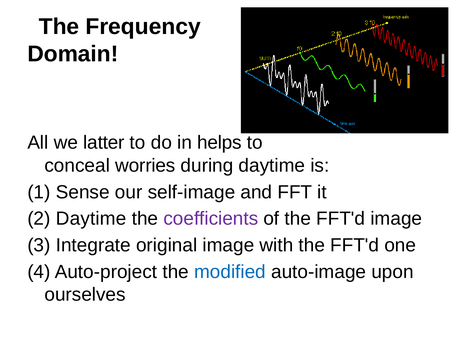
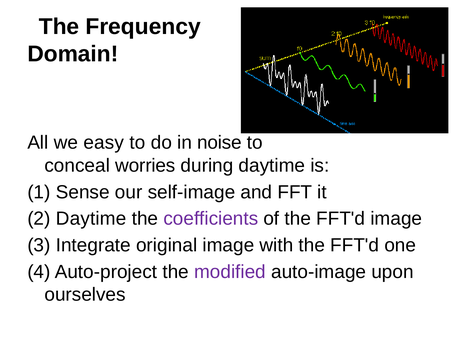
latter: latter -> easy (104, 143)
helps: helps -> noise (220, 143)
modified colour: blue -> purple (230, 272)
